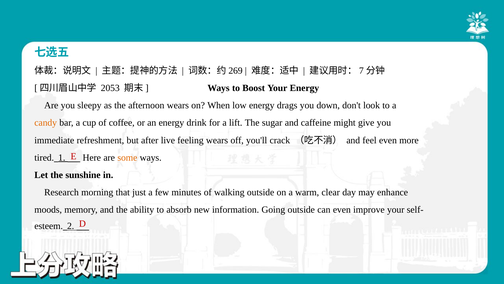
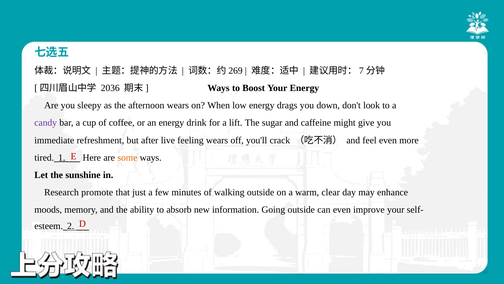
2053: 2053 -> 2036 (110, 88)
candy colour: orange -> purple (46, 123)
morning: morning -> promote (97, 192)
